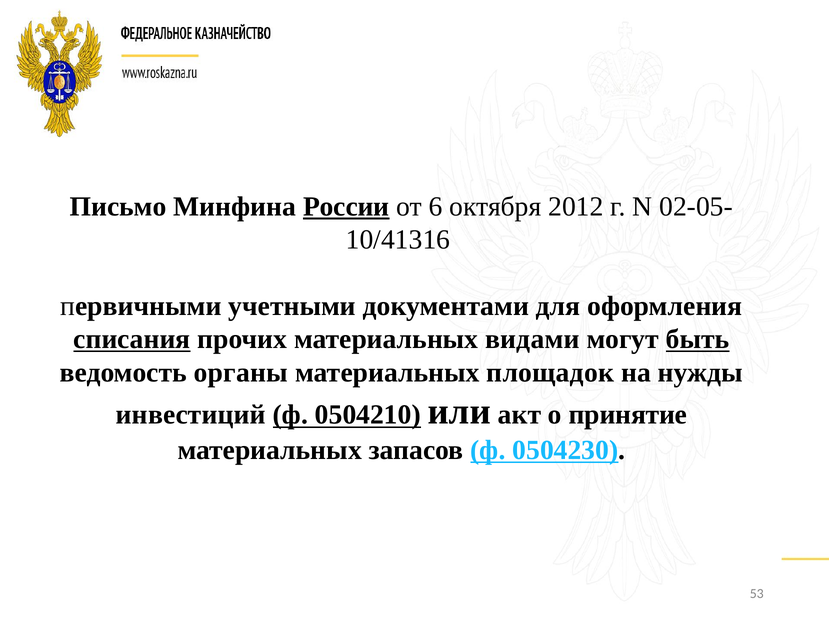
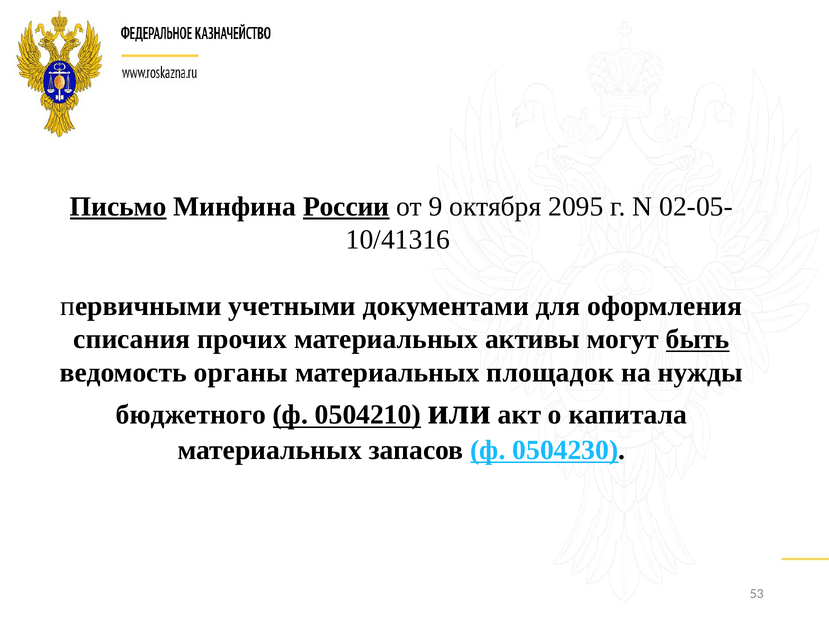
Письмо underline: none -> present (118, 207)
6: 6 -> 9 (436, 207)
2012: 2012 -> 2095 (576, 207)
списания underline: present -> none (132, 339)
видами: видами -> активы (533, 339)
инвестиций: инвестиций -> бюджетного (191, 415)
принятие: принятие -> капитала (628, 415)
